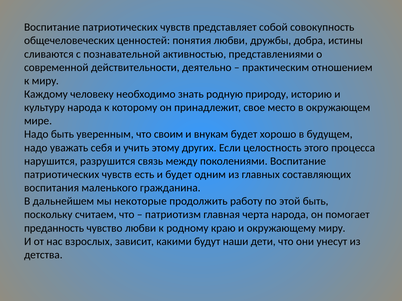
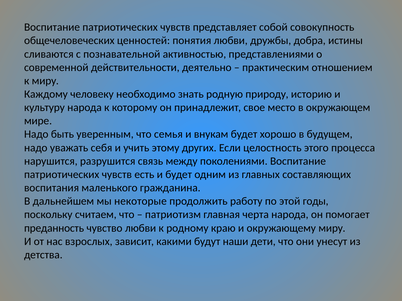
своим: своим -> семья (168, 135)
этой быть: быть -> годы (316, 202)
